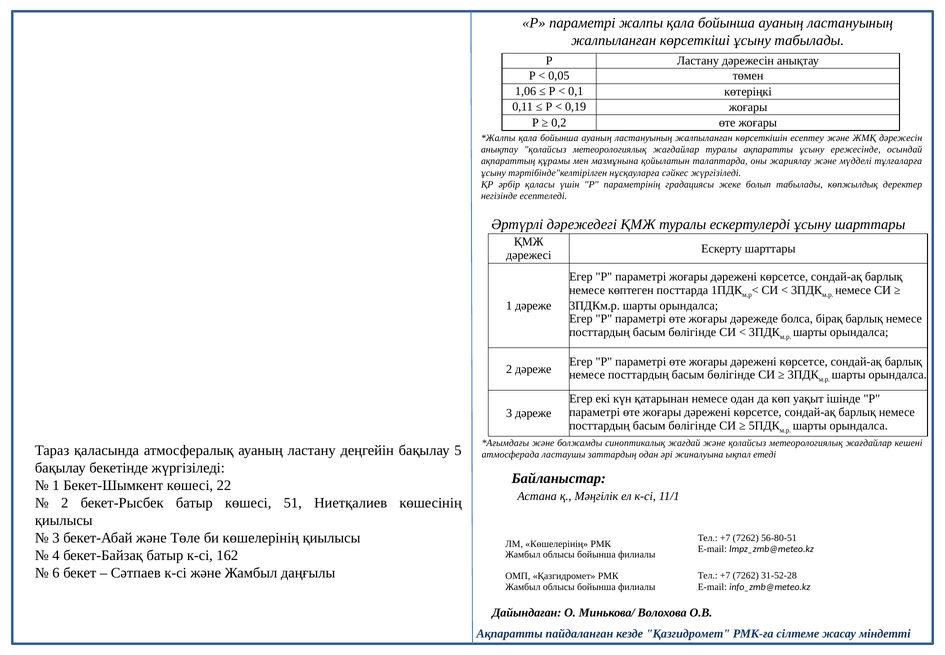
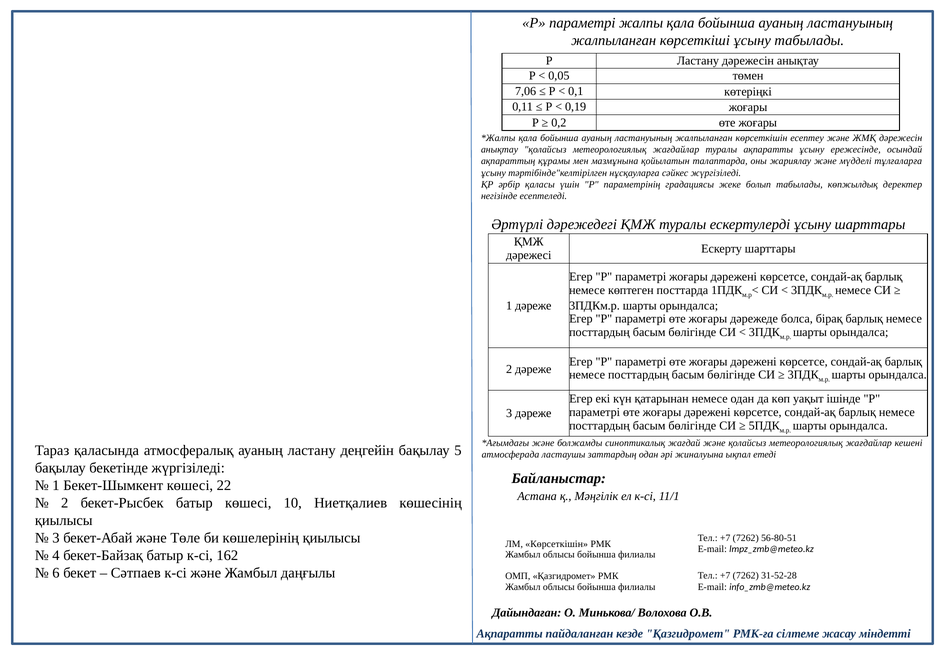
1,06: 1,06 -> 7,06 (526, 91)
51: 51 -> 10 (293, 502)
ЛМ Көшелерінің: Көшелерінің -> Көрсеткішін (557, 543)
